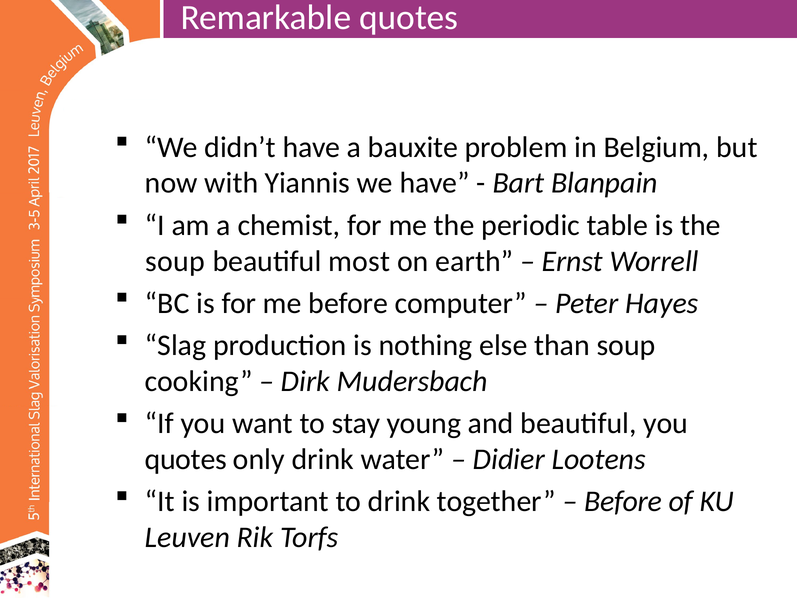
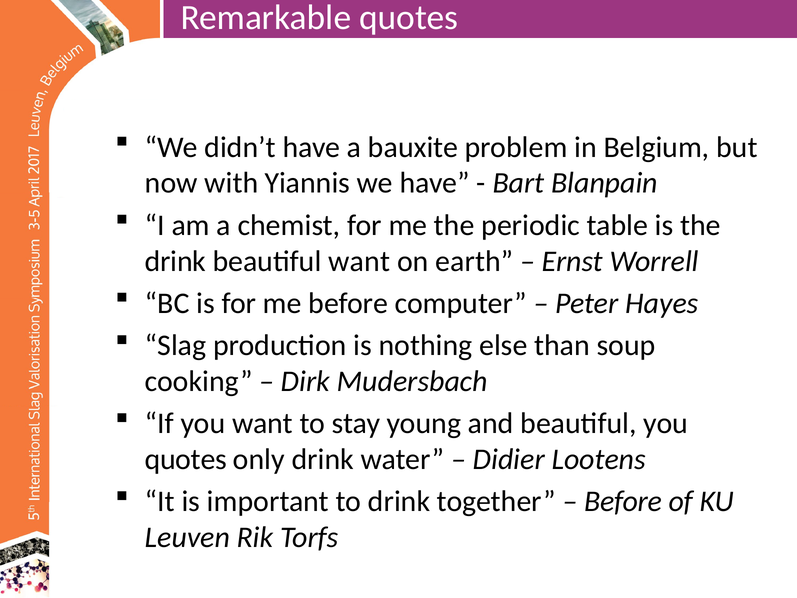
soup: soup -> drink (175, 261)
beautiful most: most -> want (359, 261)
